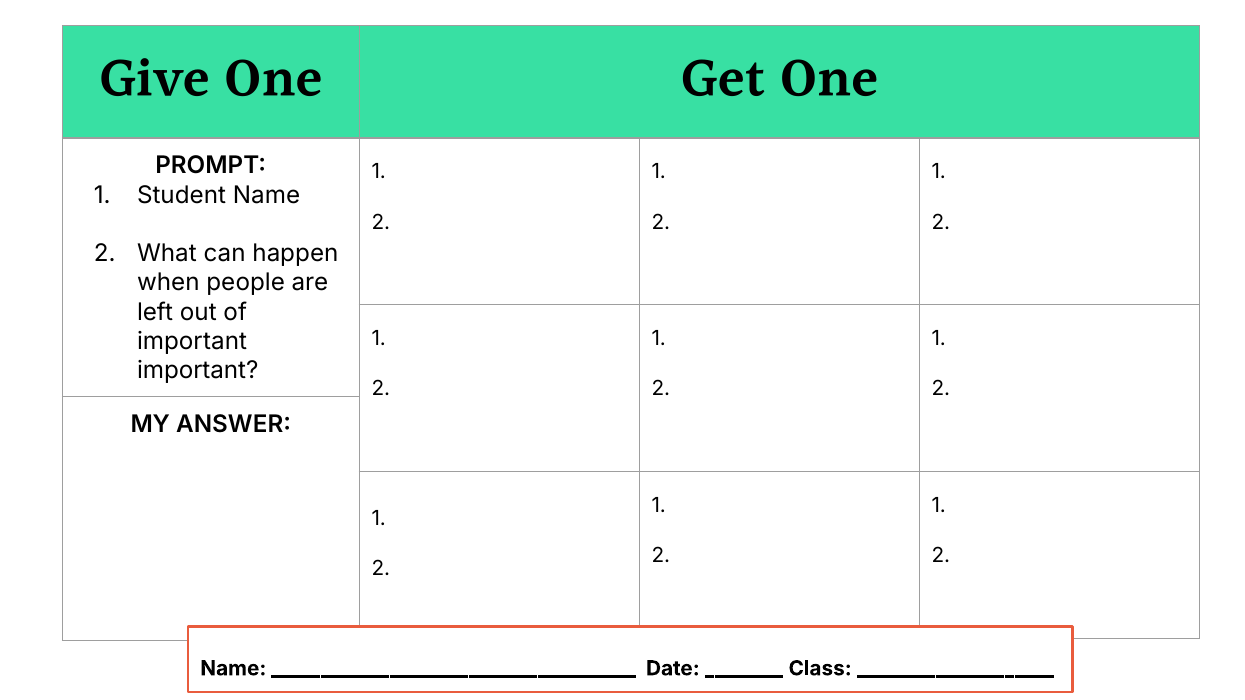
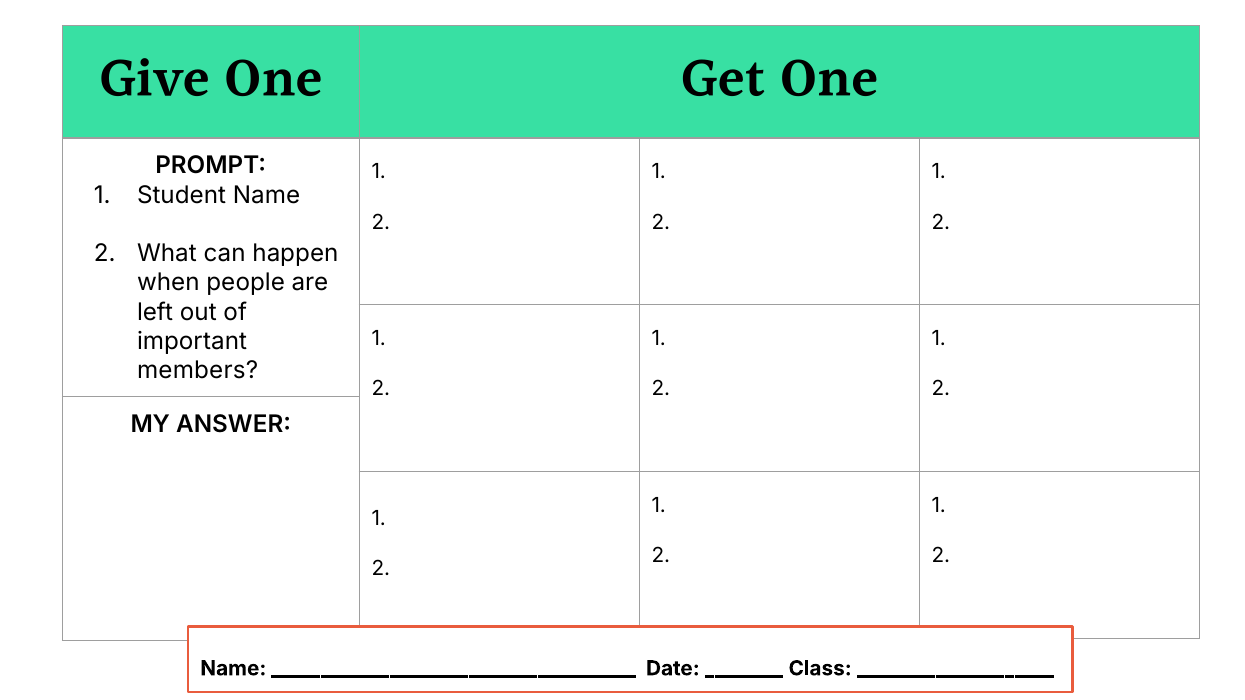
important: important -> members (198, 371)
